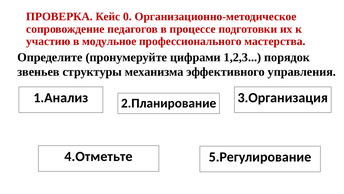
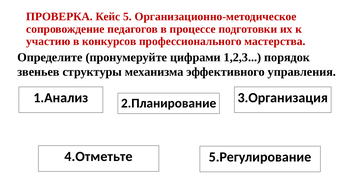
0: 0 -> 5 (127, 17)
модульное: модульное -> конкурсов (109, 41)
